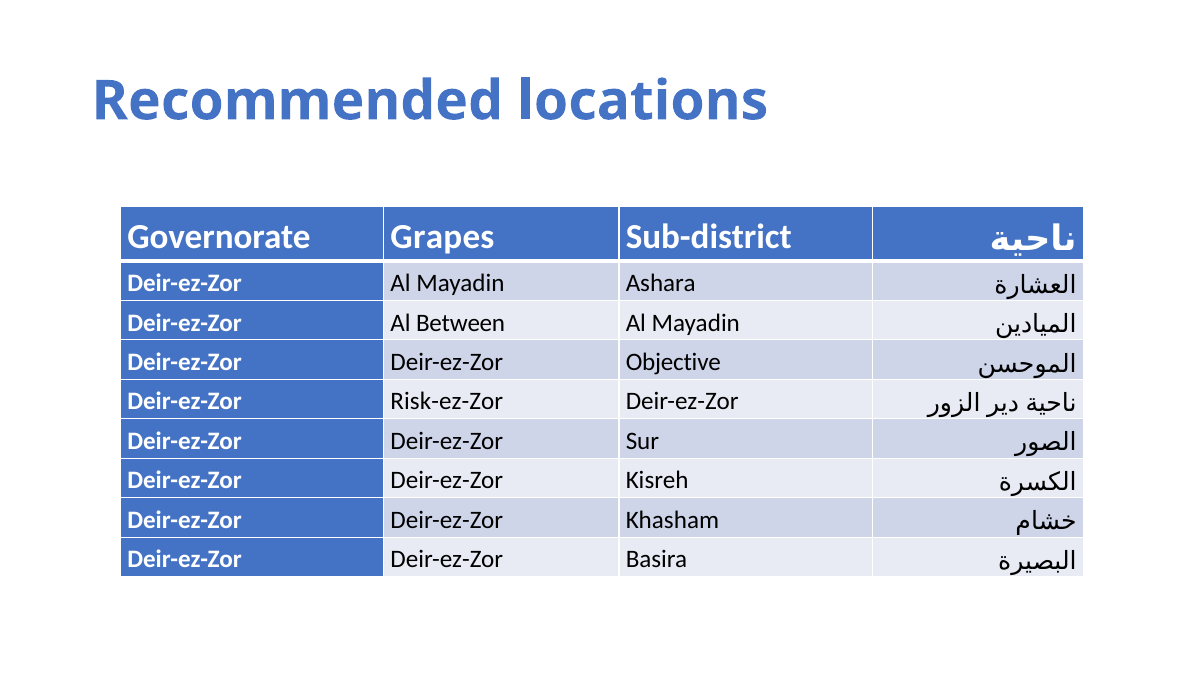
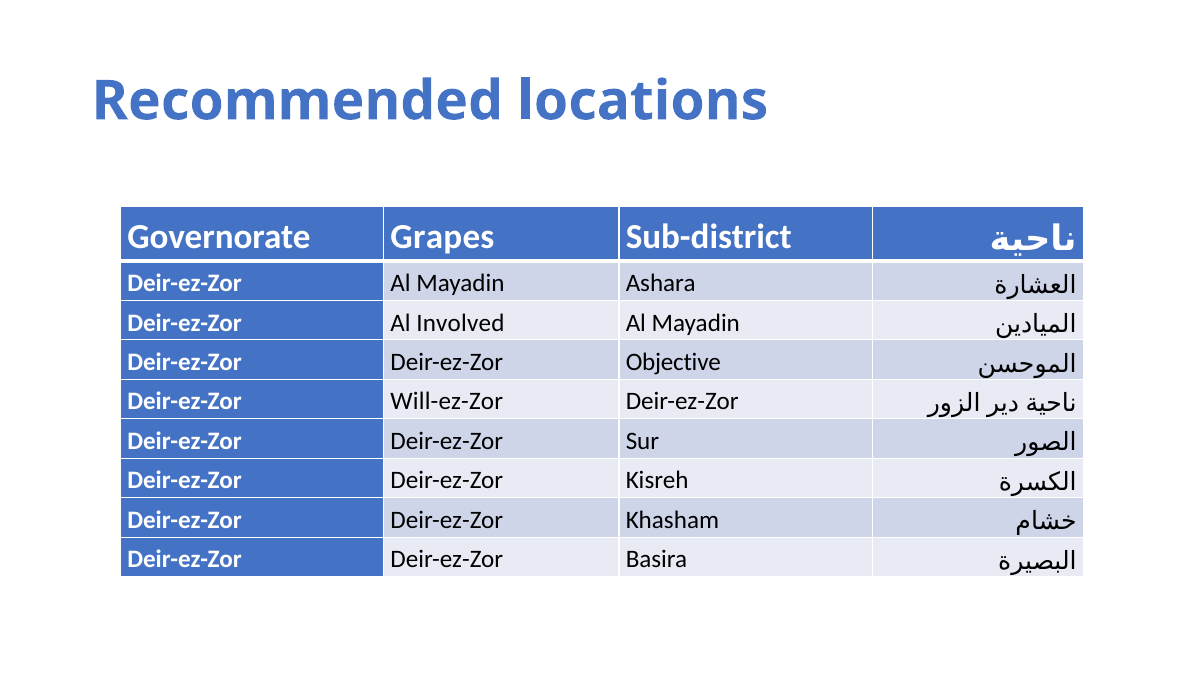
Between: Between -> Involved (460, 323)
Risk-ez-Zor: Risk-ez-Zor -> Will-ez-Zor (447, 402)
